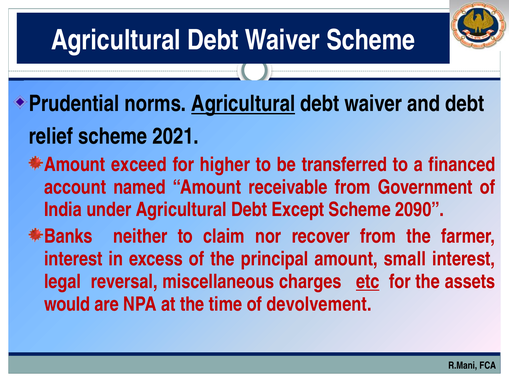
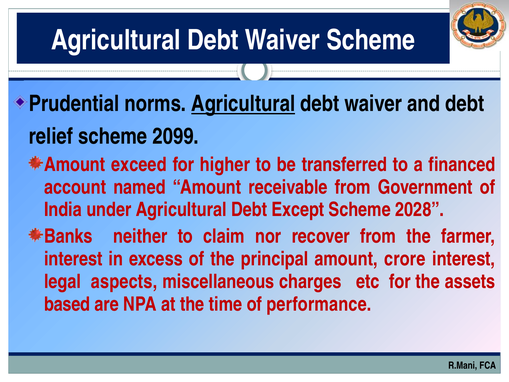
2021: 2021 -> 2099 (176, 136)
2090: 2090 -> 2028 (420, 210)
small: small -> crore (405, 259)
reversal: reversal -> aspects (124, 281)
etc underline: present -> none (368, 281)
would: would -> based (67, 304)
devolvement: devolvement -> performance (319, 304)
